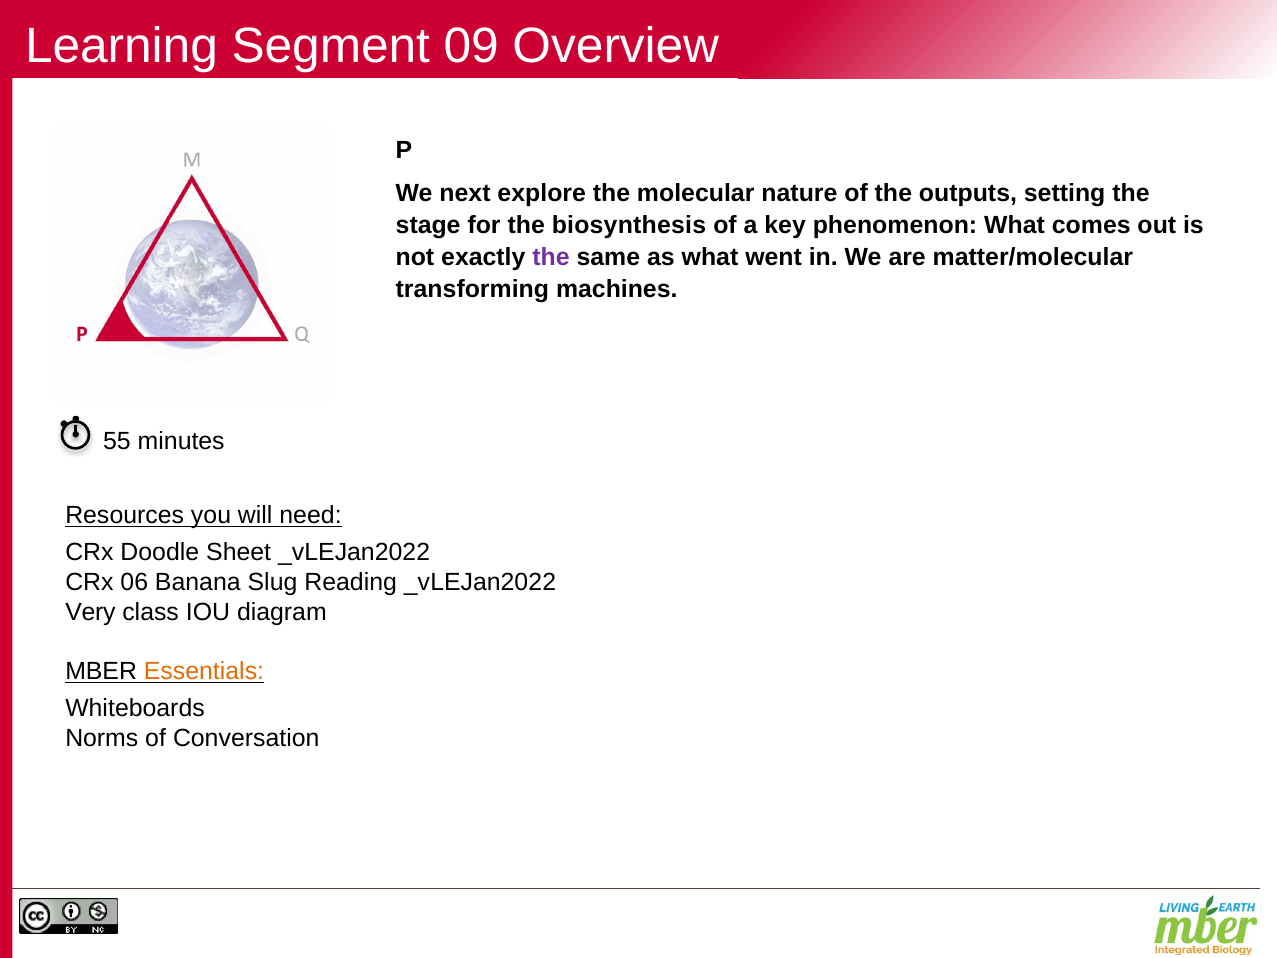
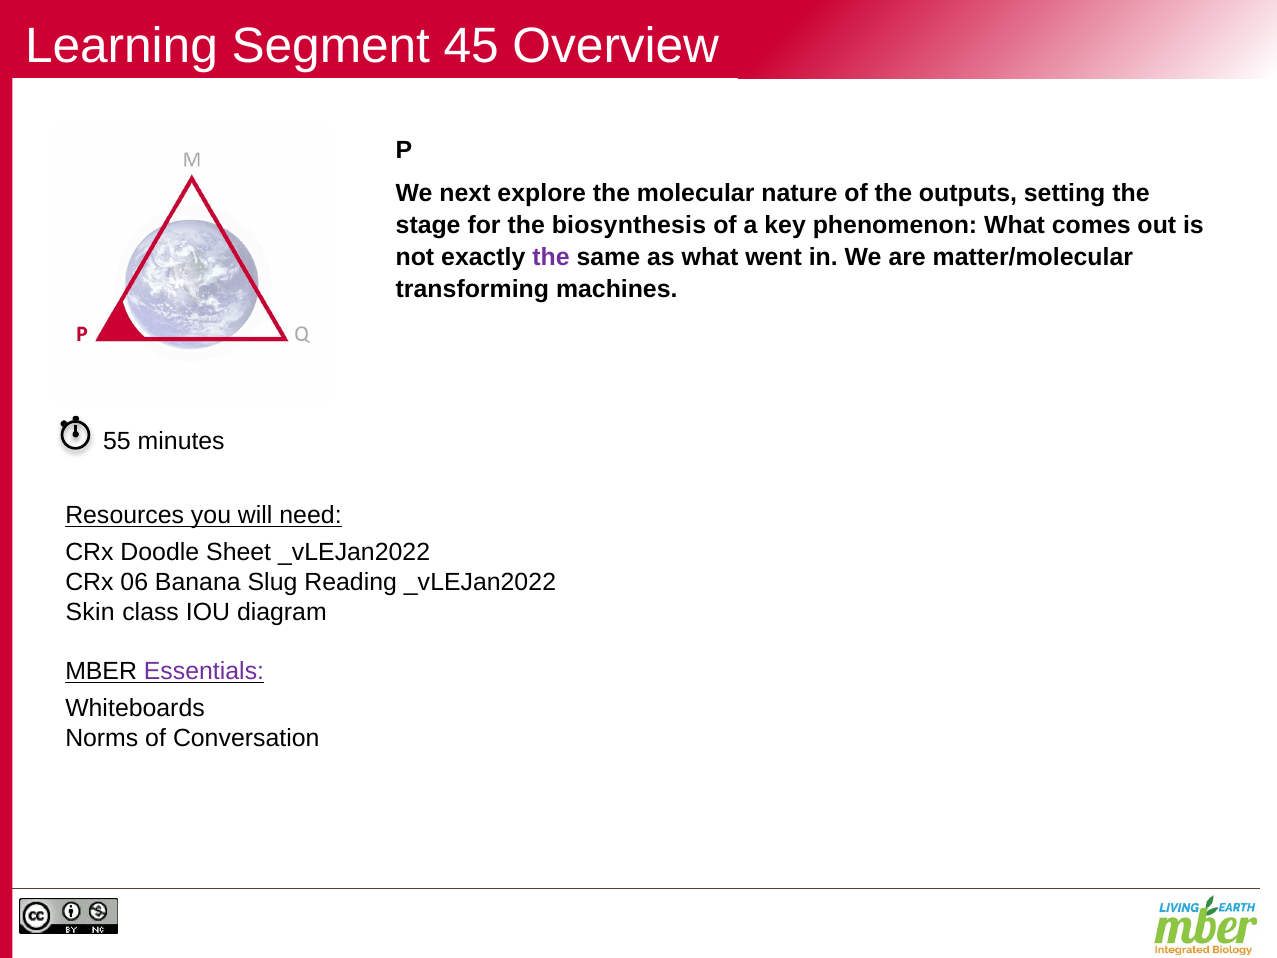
09: 09 -> 45 (471, 46)
Very: Very -> Skin (90, 612)
Essentials colour: orange -> purple (204, 671)
